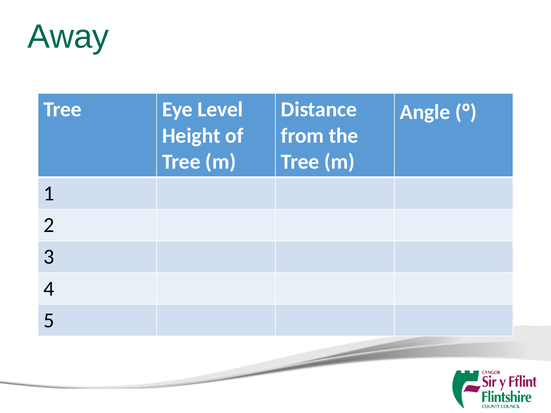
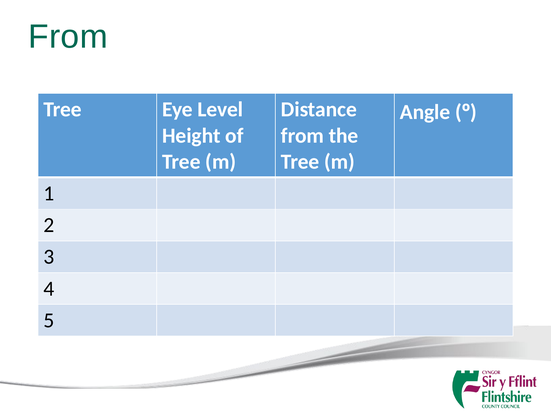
Away: Away -> From (68, 37)
